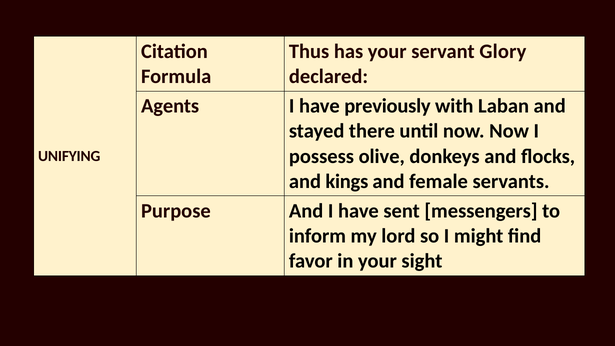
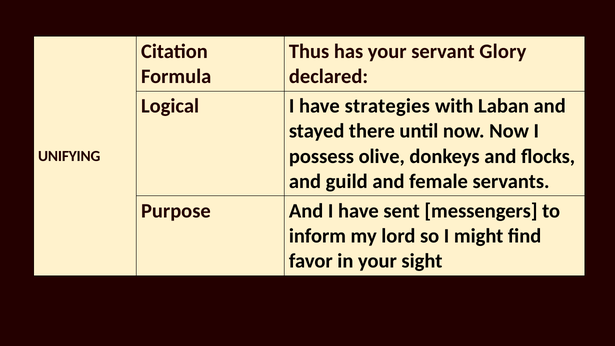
Agents: Agents -> Logical (170, 106)
previously: previously -> strategies (387, 106)
kings: kings -> guild (347, 181)
